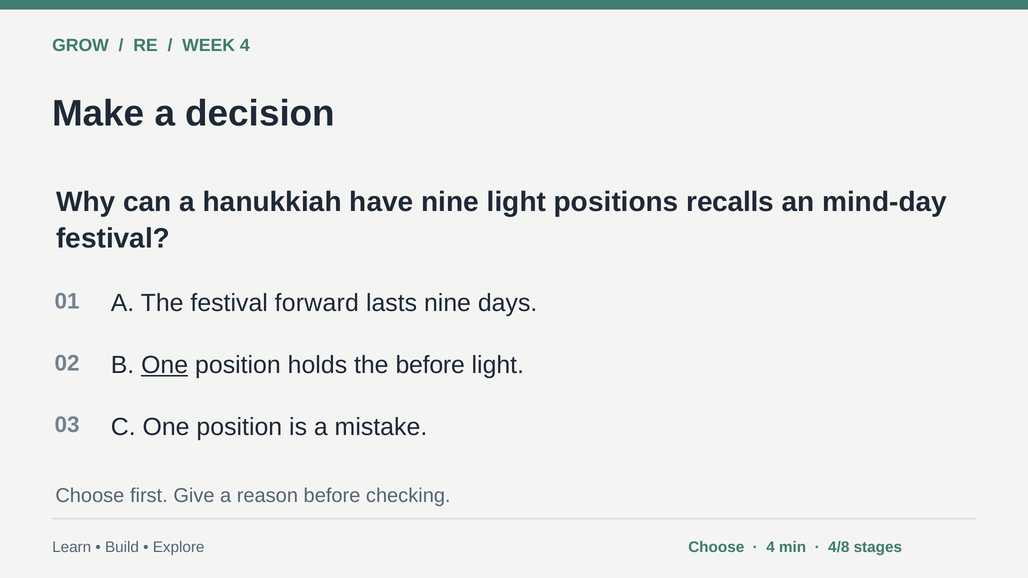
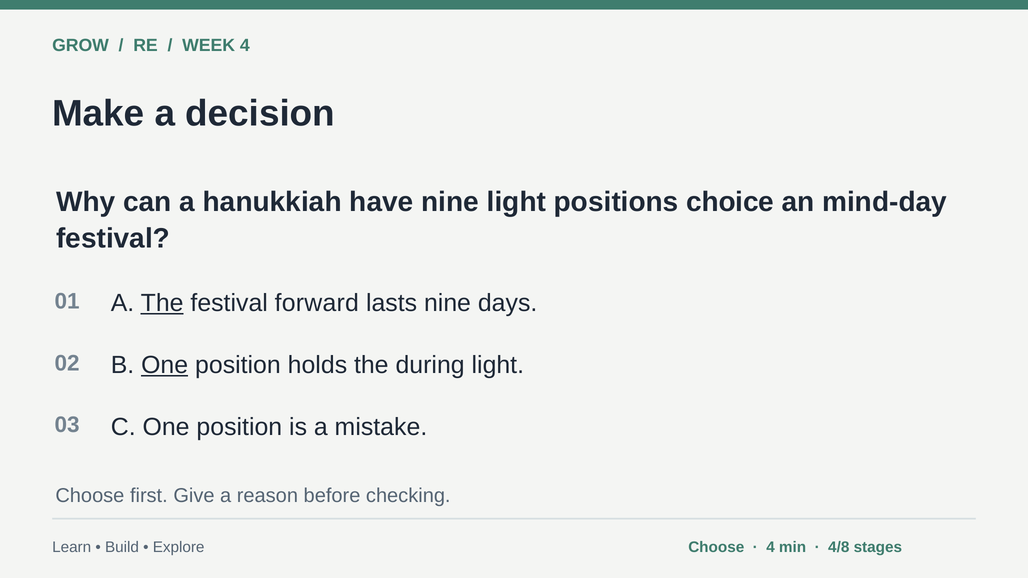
recalls: recalls -> choice (730, 202)
The underline: none -> present (162, 303)
the before: before -> during (430, 365)
